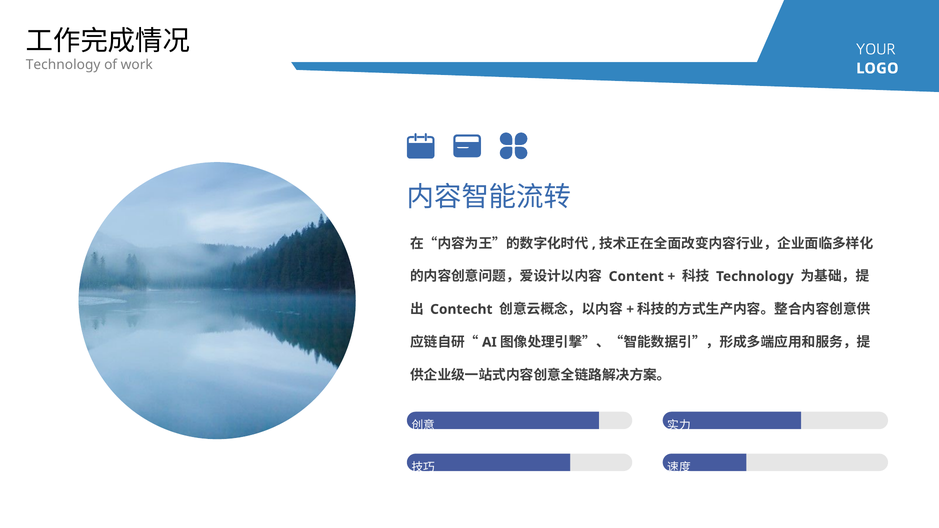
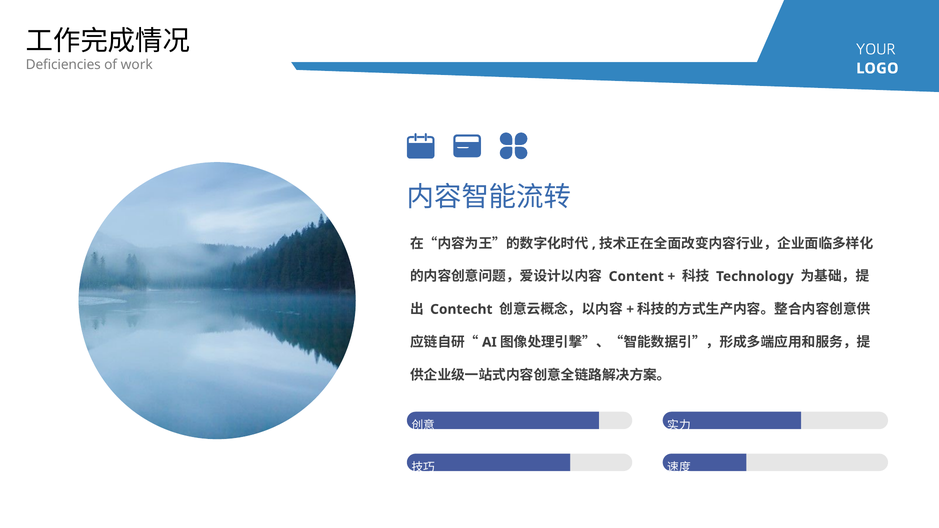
Technology: Technology -> Deficiencies (63, 65)
